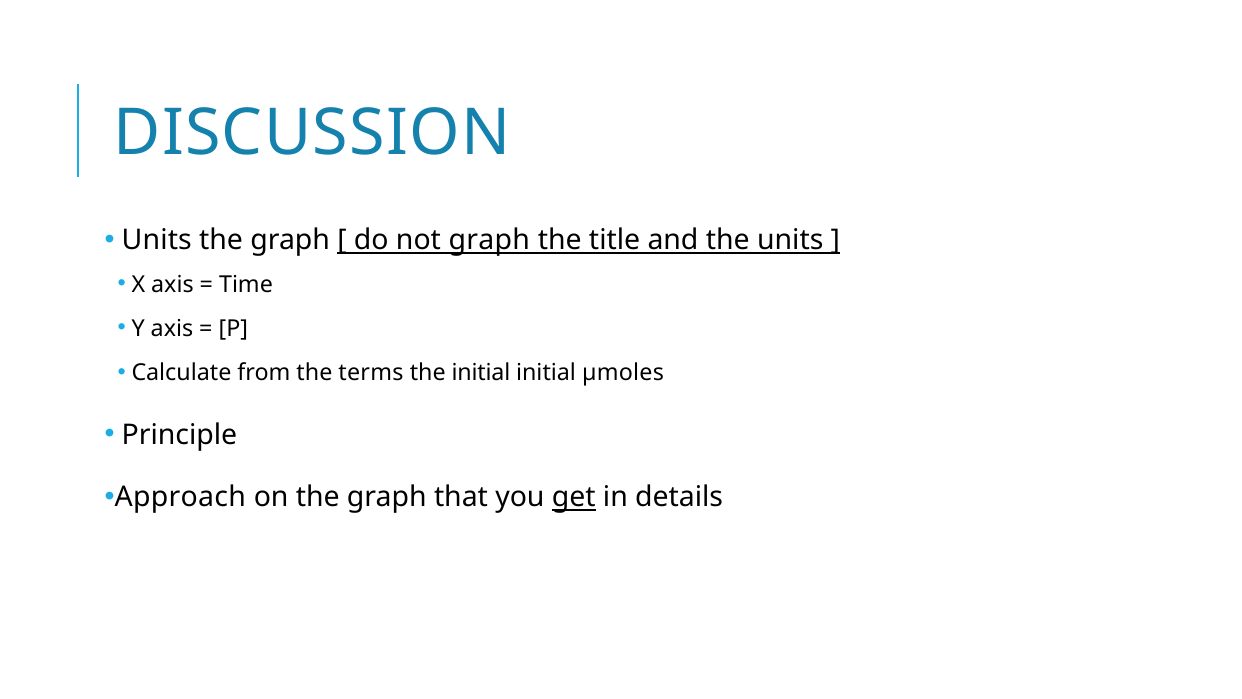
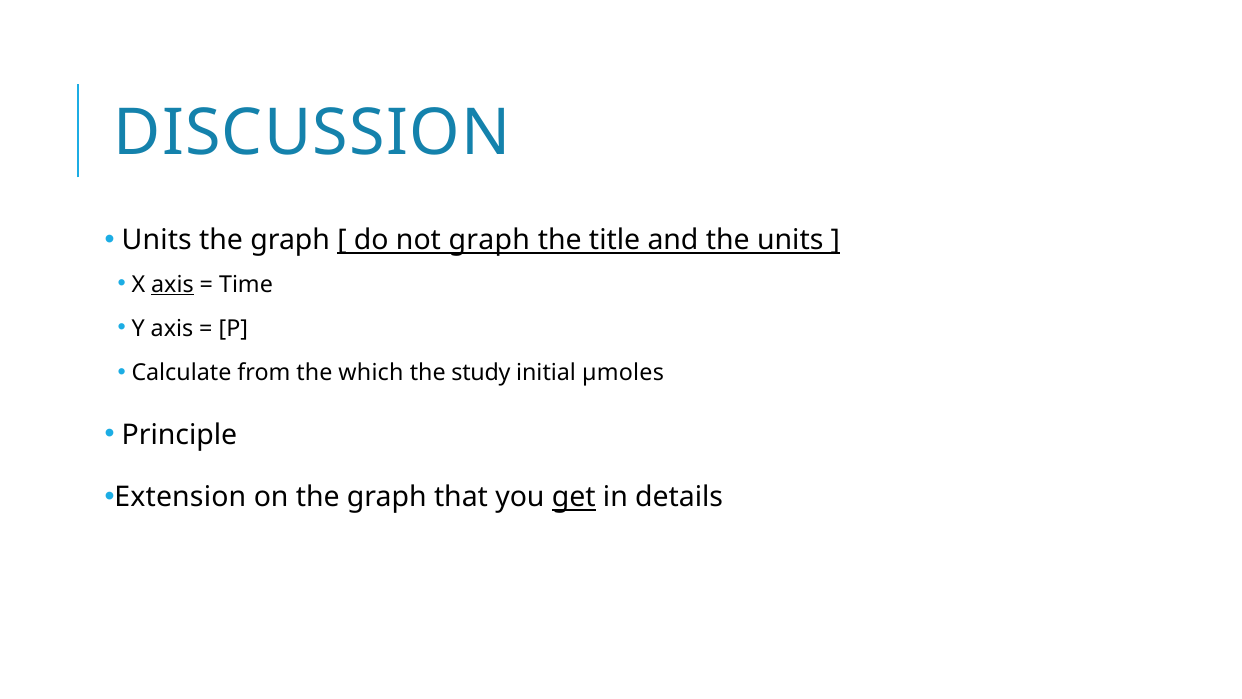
axis underline: none -> present (172, 284)
terms: terms -> which (371, 372)
the initial: initial -> study (481, 372)
Approach: Approach -> Extension (180, 497)
